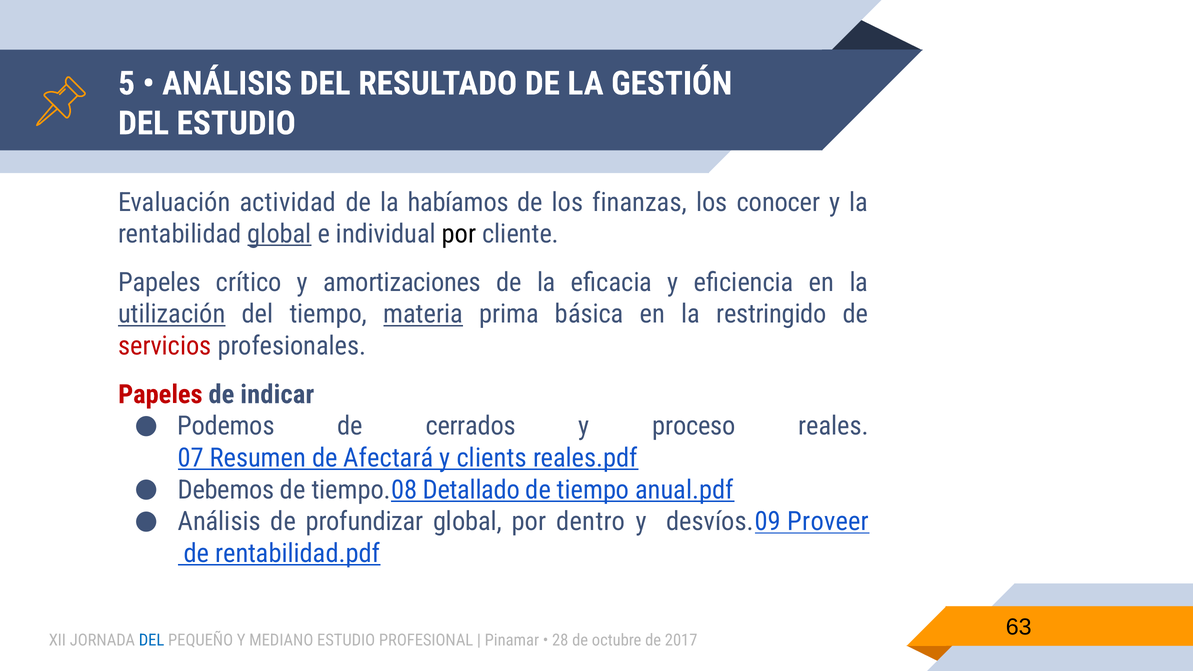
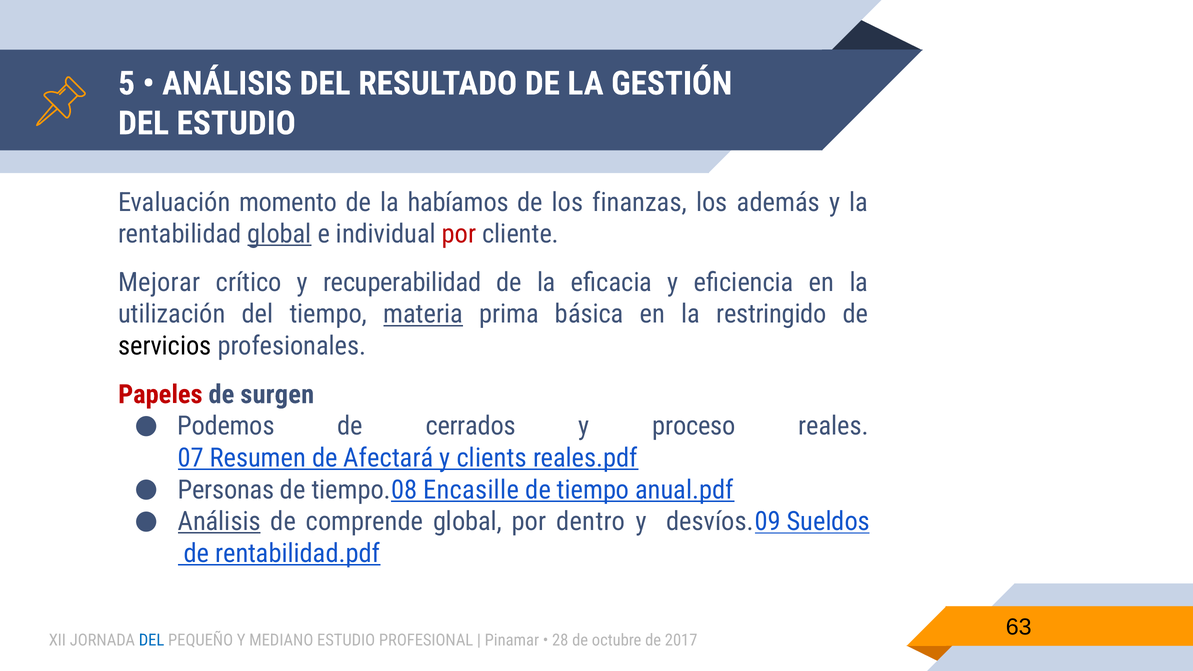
actividad: actividad -> momento (288, 202)
conocer: conocer -> además (778, 202)
por colour: black -> red (459, 234)
Papeles: Papeles -> Mejorar (159, 282)
amortizaciones: amortizaciones -> recuperabilidad (402, 282)
utilización underline: present -> none (172, 314)
servicios colour: red -> black (165, 346)
indicar: indicar -> surgen (277, 394)
Debemos: Debemos -> Personas (226, 490)
Detallado: Detallado -> Encasille (471, 490)
Análisis underline: none -> present (219, 522)
profundizar: profundizar -> comprende (364, 522)
Proveer: Proveer -> Sueldos (828, 522)
